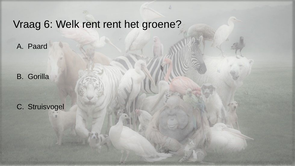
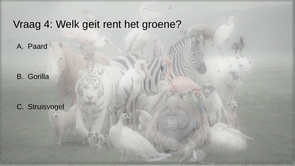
6: 6 -> 4 (48, 24)
Welk rent: rent -> geit (91, 24)
